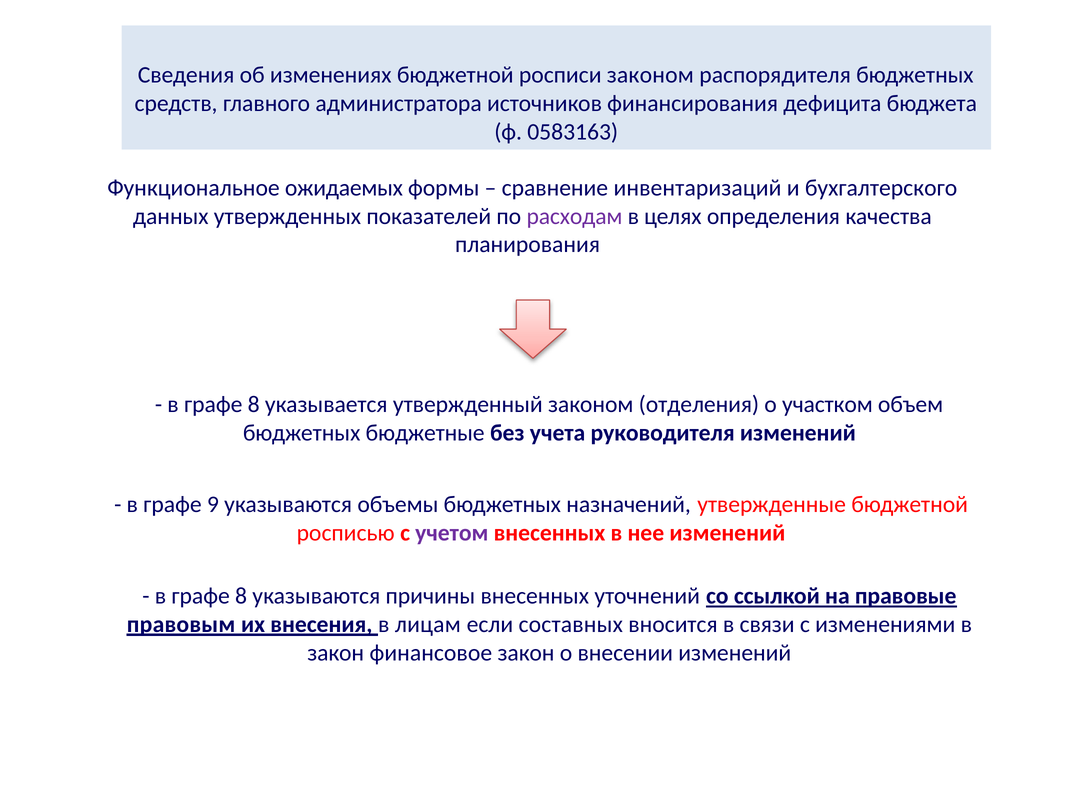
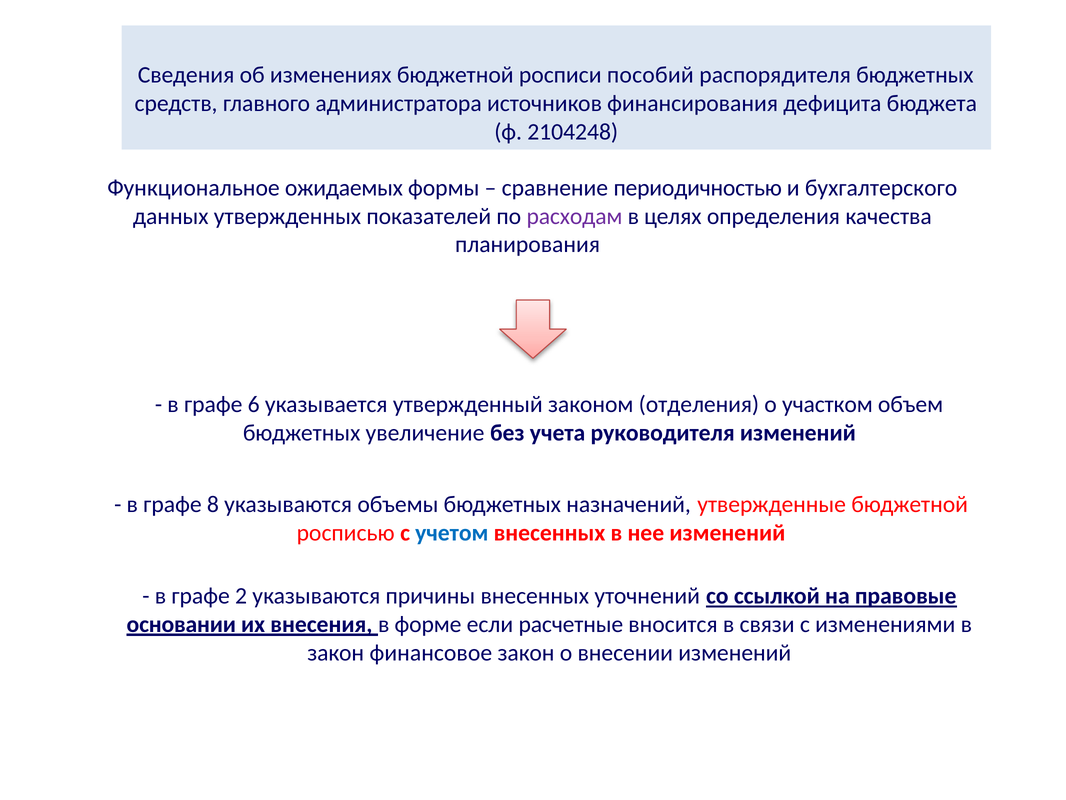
росписи законом: законом -> пособий (650, 75)
0583163: 0583163 -> 2104248 (573, 132)
инвентаризаций: инвентаризаций -> периодичностью (698, 188)
8: 8 -> 6 (254, 404)
бюджетные: бюджетные -> увеличение (425, 433)
9: 9 -> 8 (213, 504)
учетом colour: purple -> blue (452, 532)
8: 8 -> 2 (241, 596)
правовым: правовым -> основании (181, 624)
лицам: лицам -> форме (428, 624)
составных: составных -> расчетные (571, 624)
